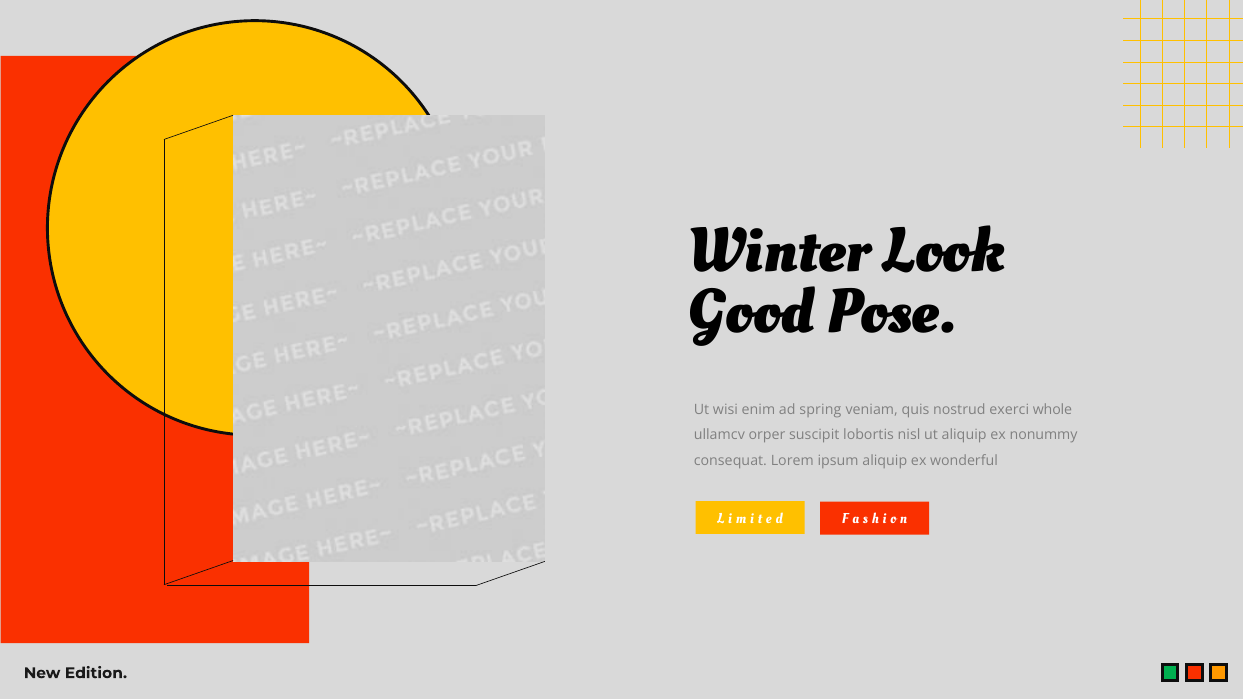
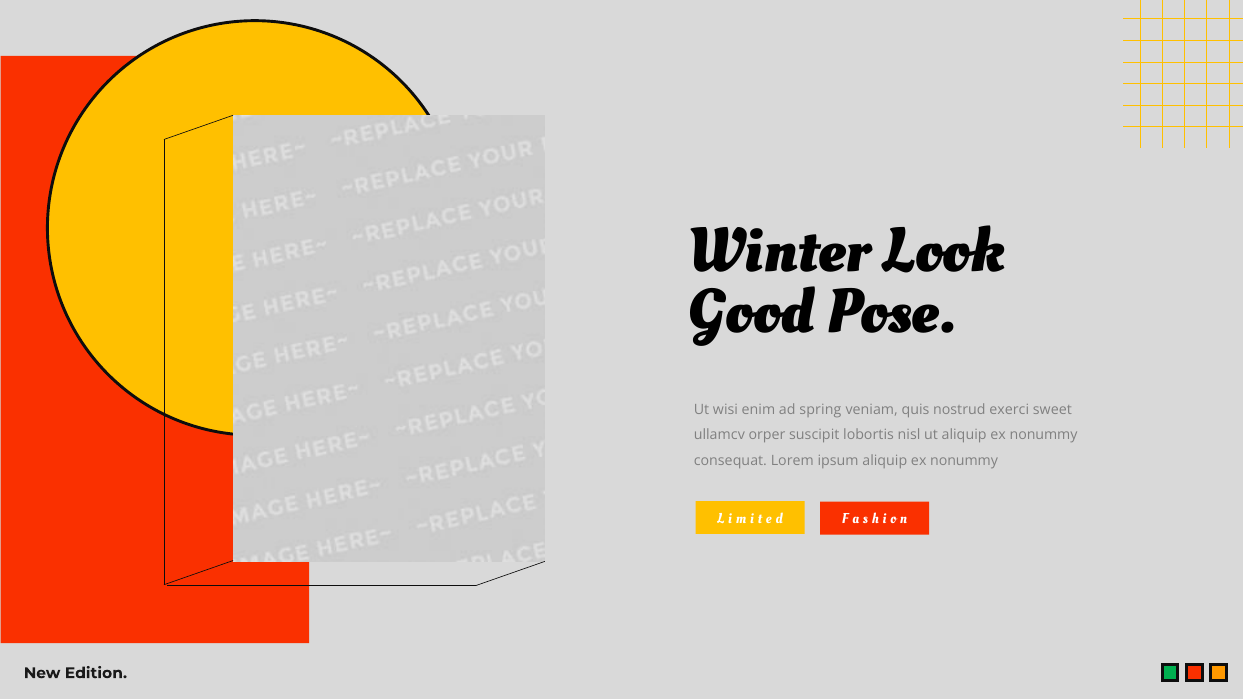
whole: whole -> sweet (1052, 410)
ipsum aliquip ex wonderful: wonderful -> nonummy (964, 461)
